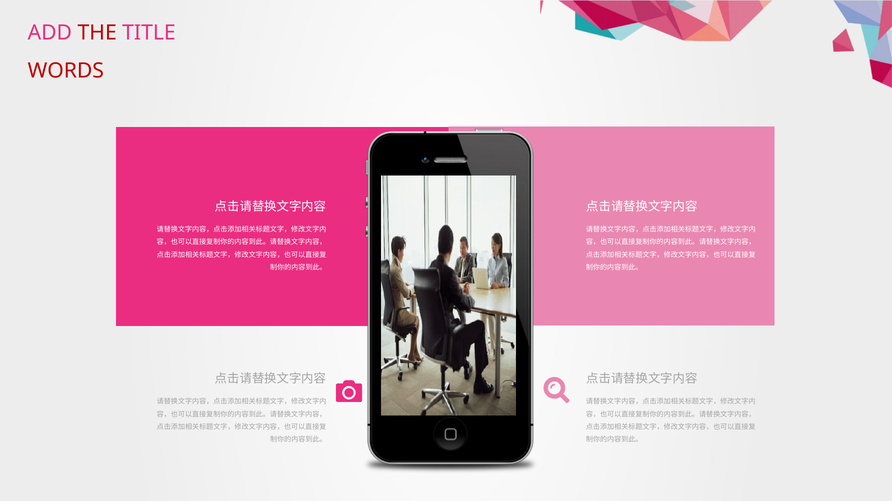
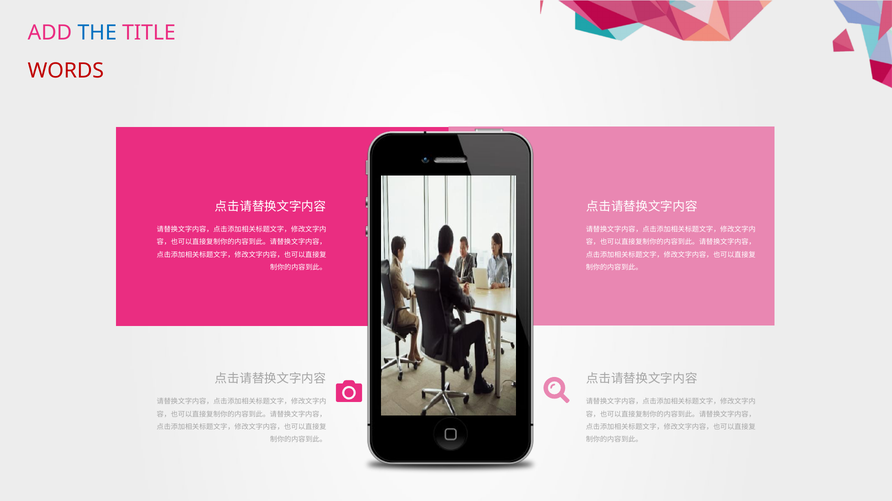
THE colour: red -> blue (97, 33)
